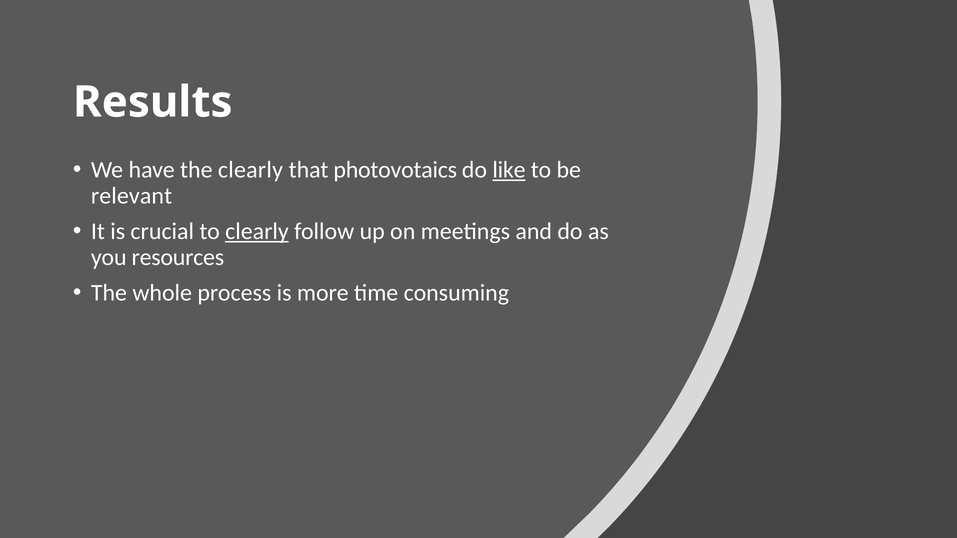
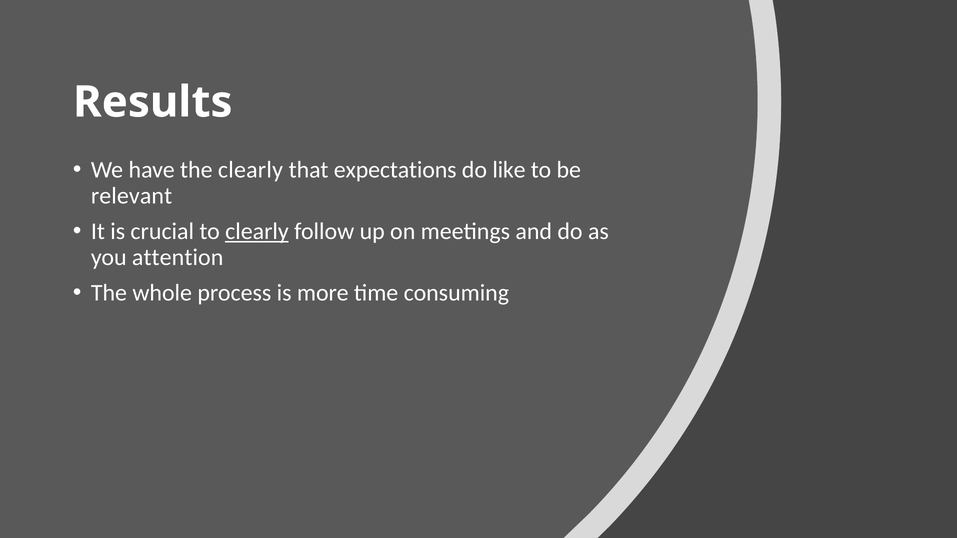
photovotaics: photovotaics -> expectations (395, 170)
like underline: present -> none (509, 170)
resources: resources -> attention (178, 257)
